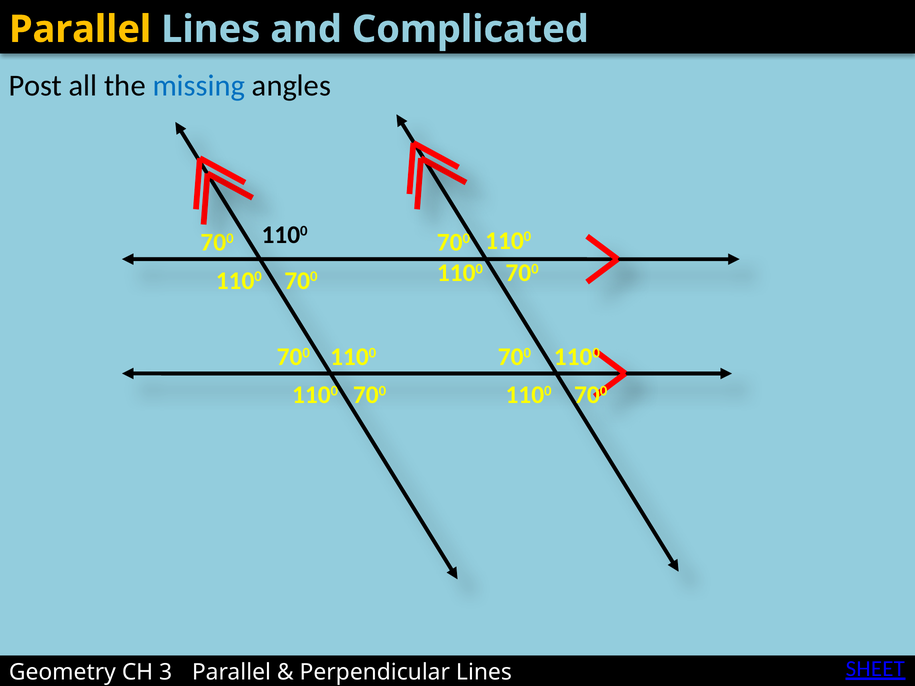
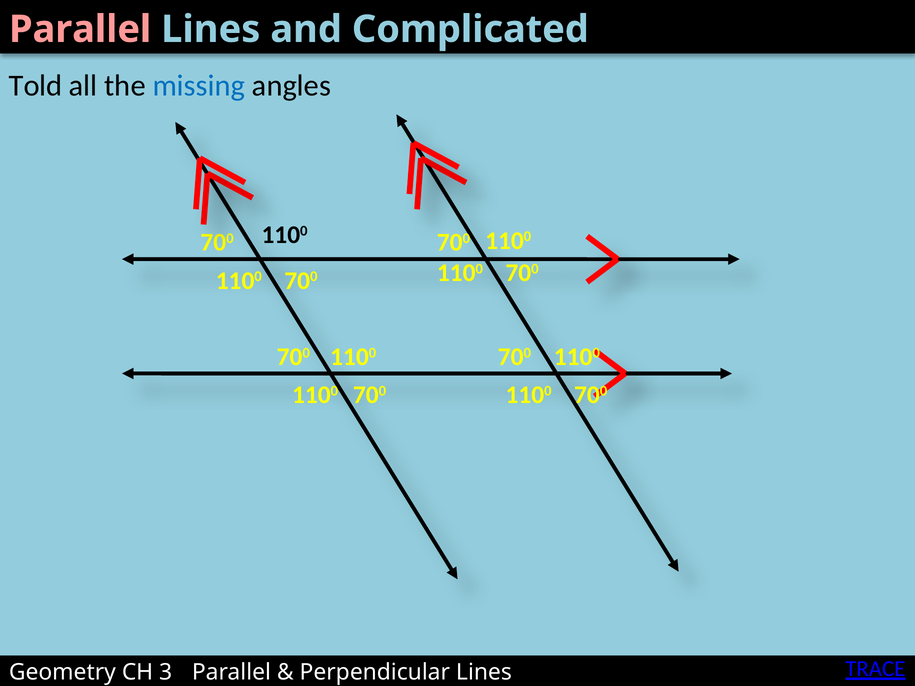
Parallel colour: yellow -> pink (80, 29)
Post: Post -> Told (36, 86)
SHEET: SHEET -> TRACE (875, 669)
